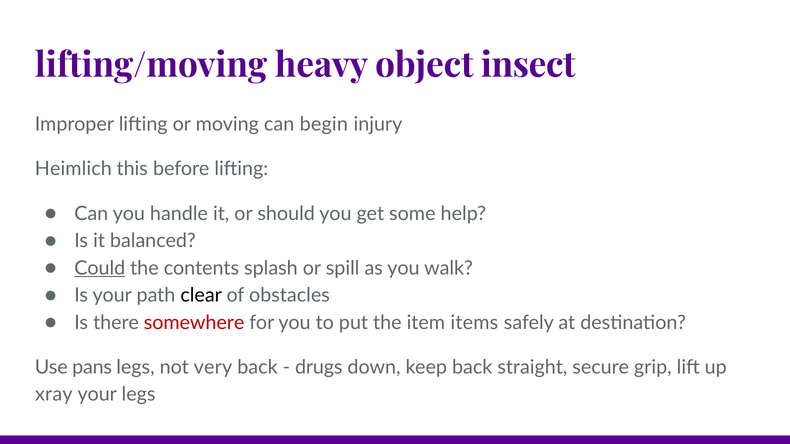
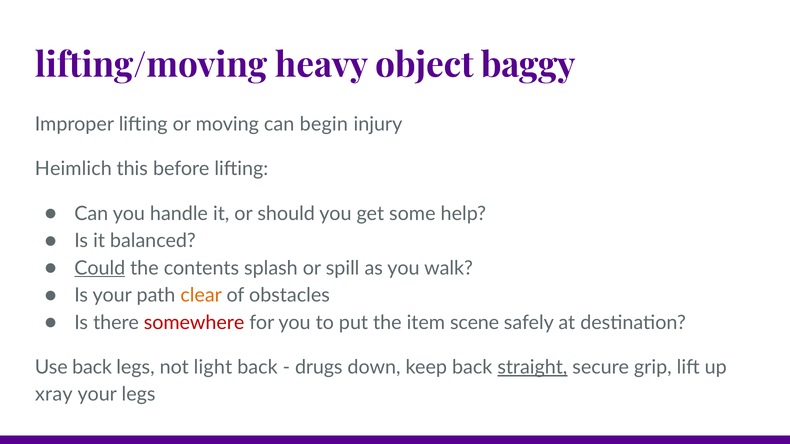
insect: insect -> baggy (528, 65)
clear colour: black -> orange (201, 296)
items: items -> scene (475, 323)
Use pans: pans -> back (92, 368)
very: very -> light (213, 368)
straight underline: none -> present (532, 368)
